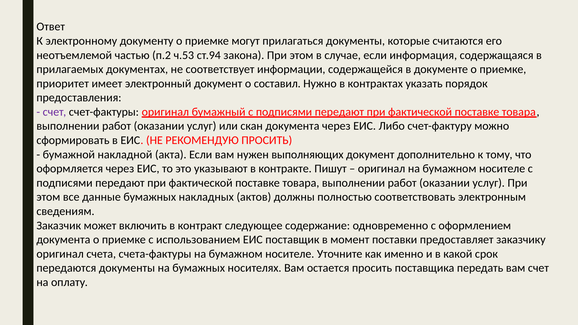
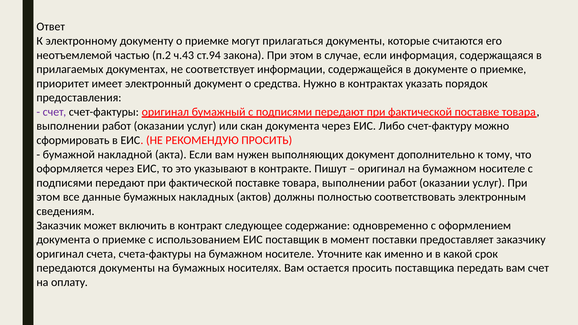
ч.53: ч.53 -> ч.43 (184, 55)
составил: составил -> средства (277, 84)
